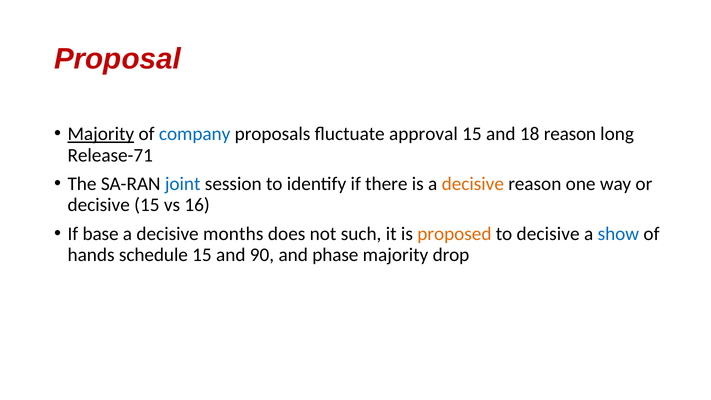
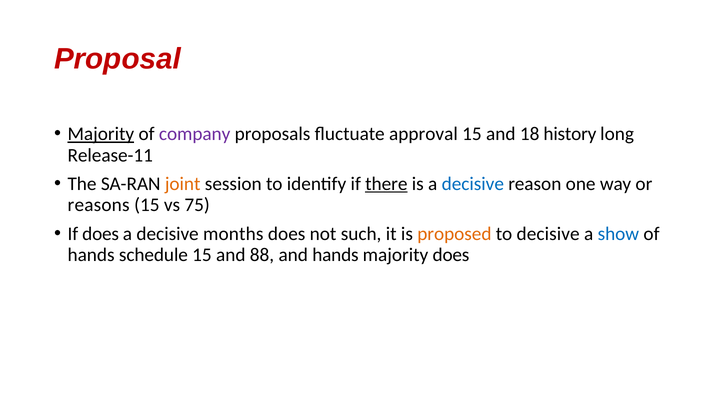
company colour: blue -> purple (195, 134)
18 reason: reason -> history (570, 134)
Release-71: Release-71 -> Release-11 (110, 155)
joint colour: blue -> orange (183, 184)
there underline: none -> present (386, 184)
decisive colour: orange -> blue (473, 184)
decisive: decisive -> reasons (99, 205)
16: 16 -> 75 (197, 205)
If base: base -> does (101, 234)
90: 90 -> 88 (262, 255)
and phase: phase -> hands (335, 255)
majority drop: drop -> does (451, 255)
